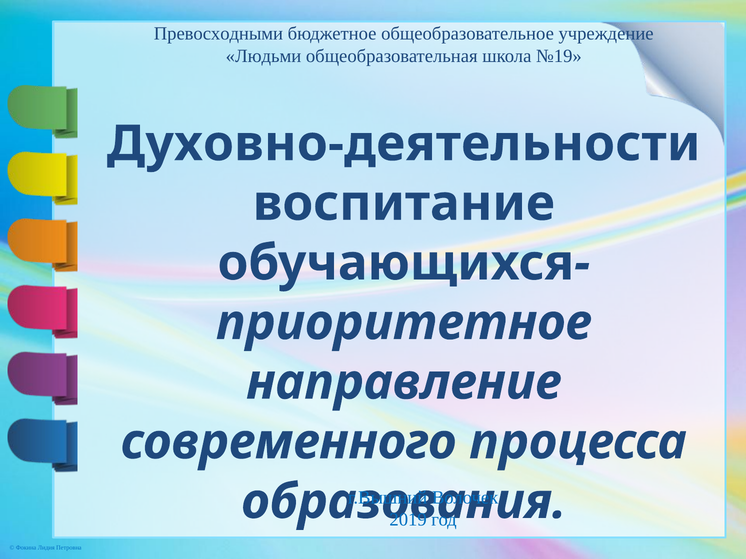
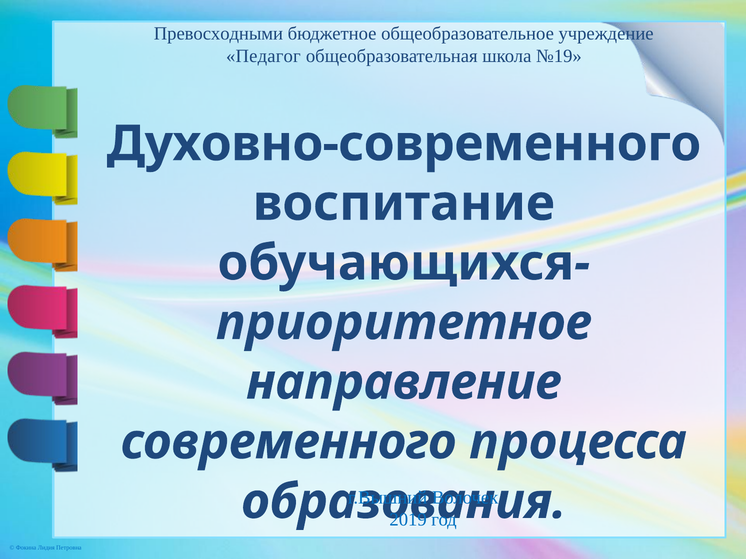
Людьми: Людьми -> Педагог (263, 56)
Духовно-деятельности: Духовно-деятельности -> Духовно-современного (404, 144)
